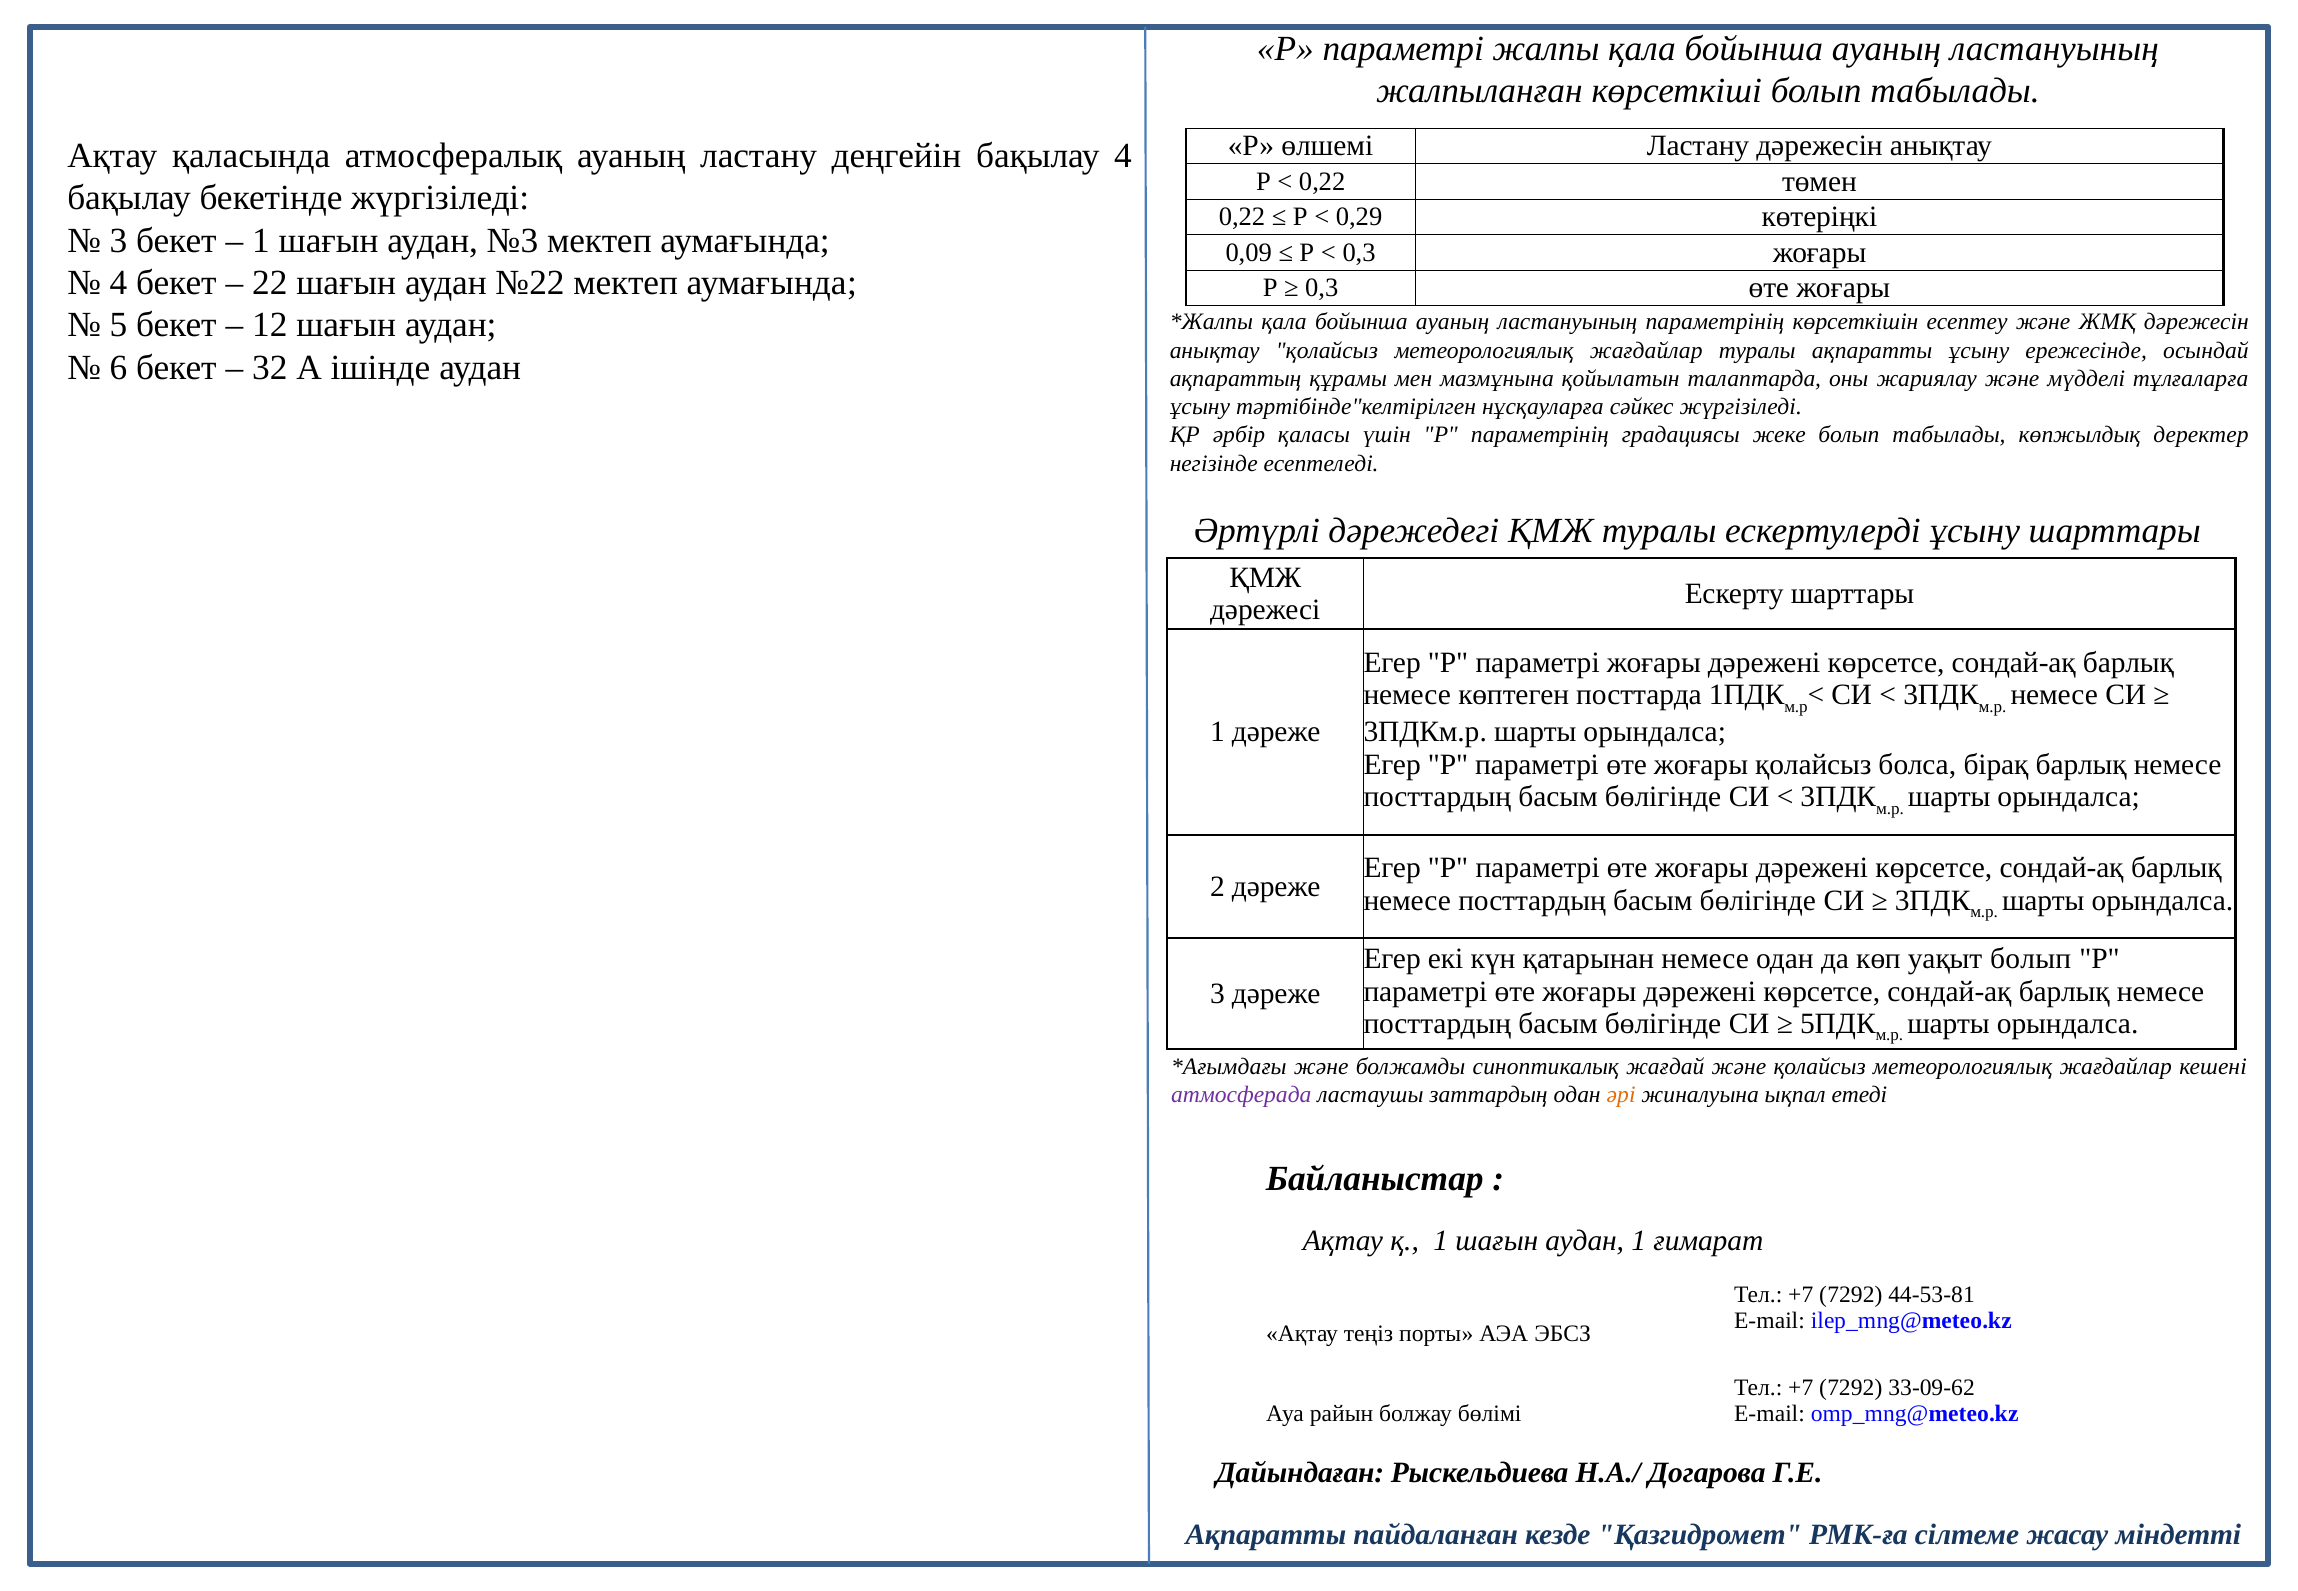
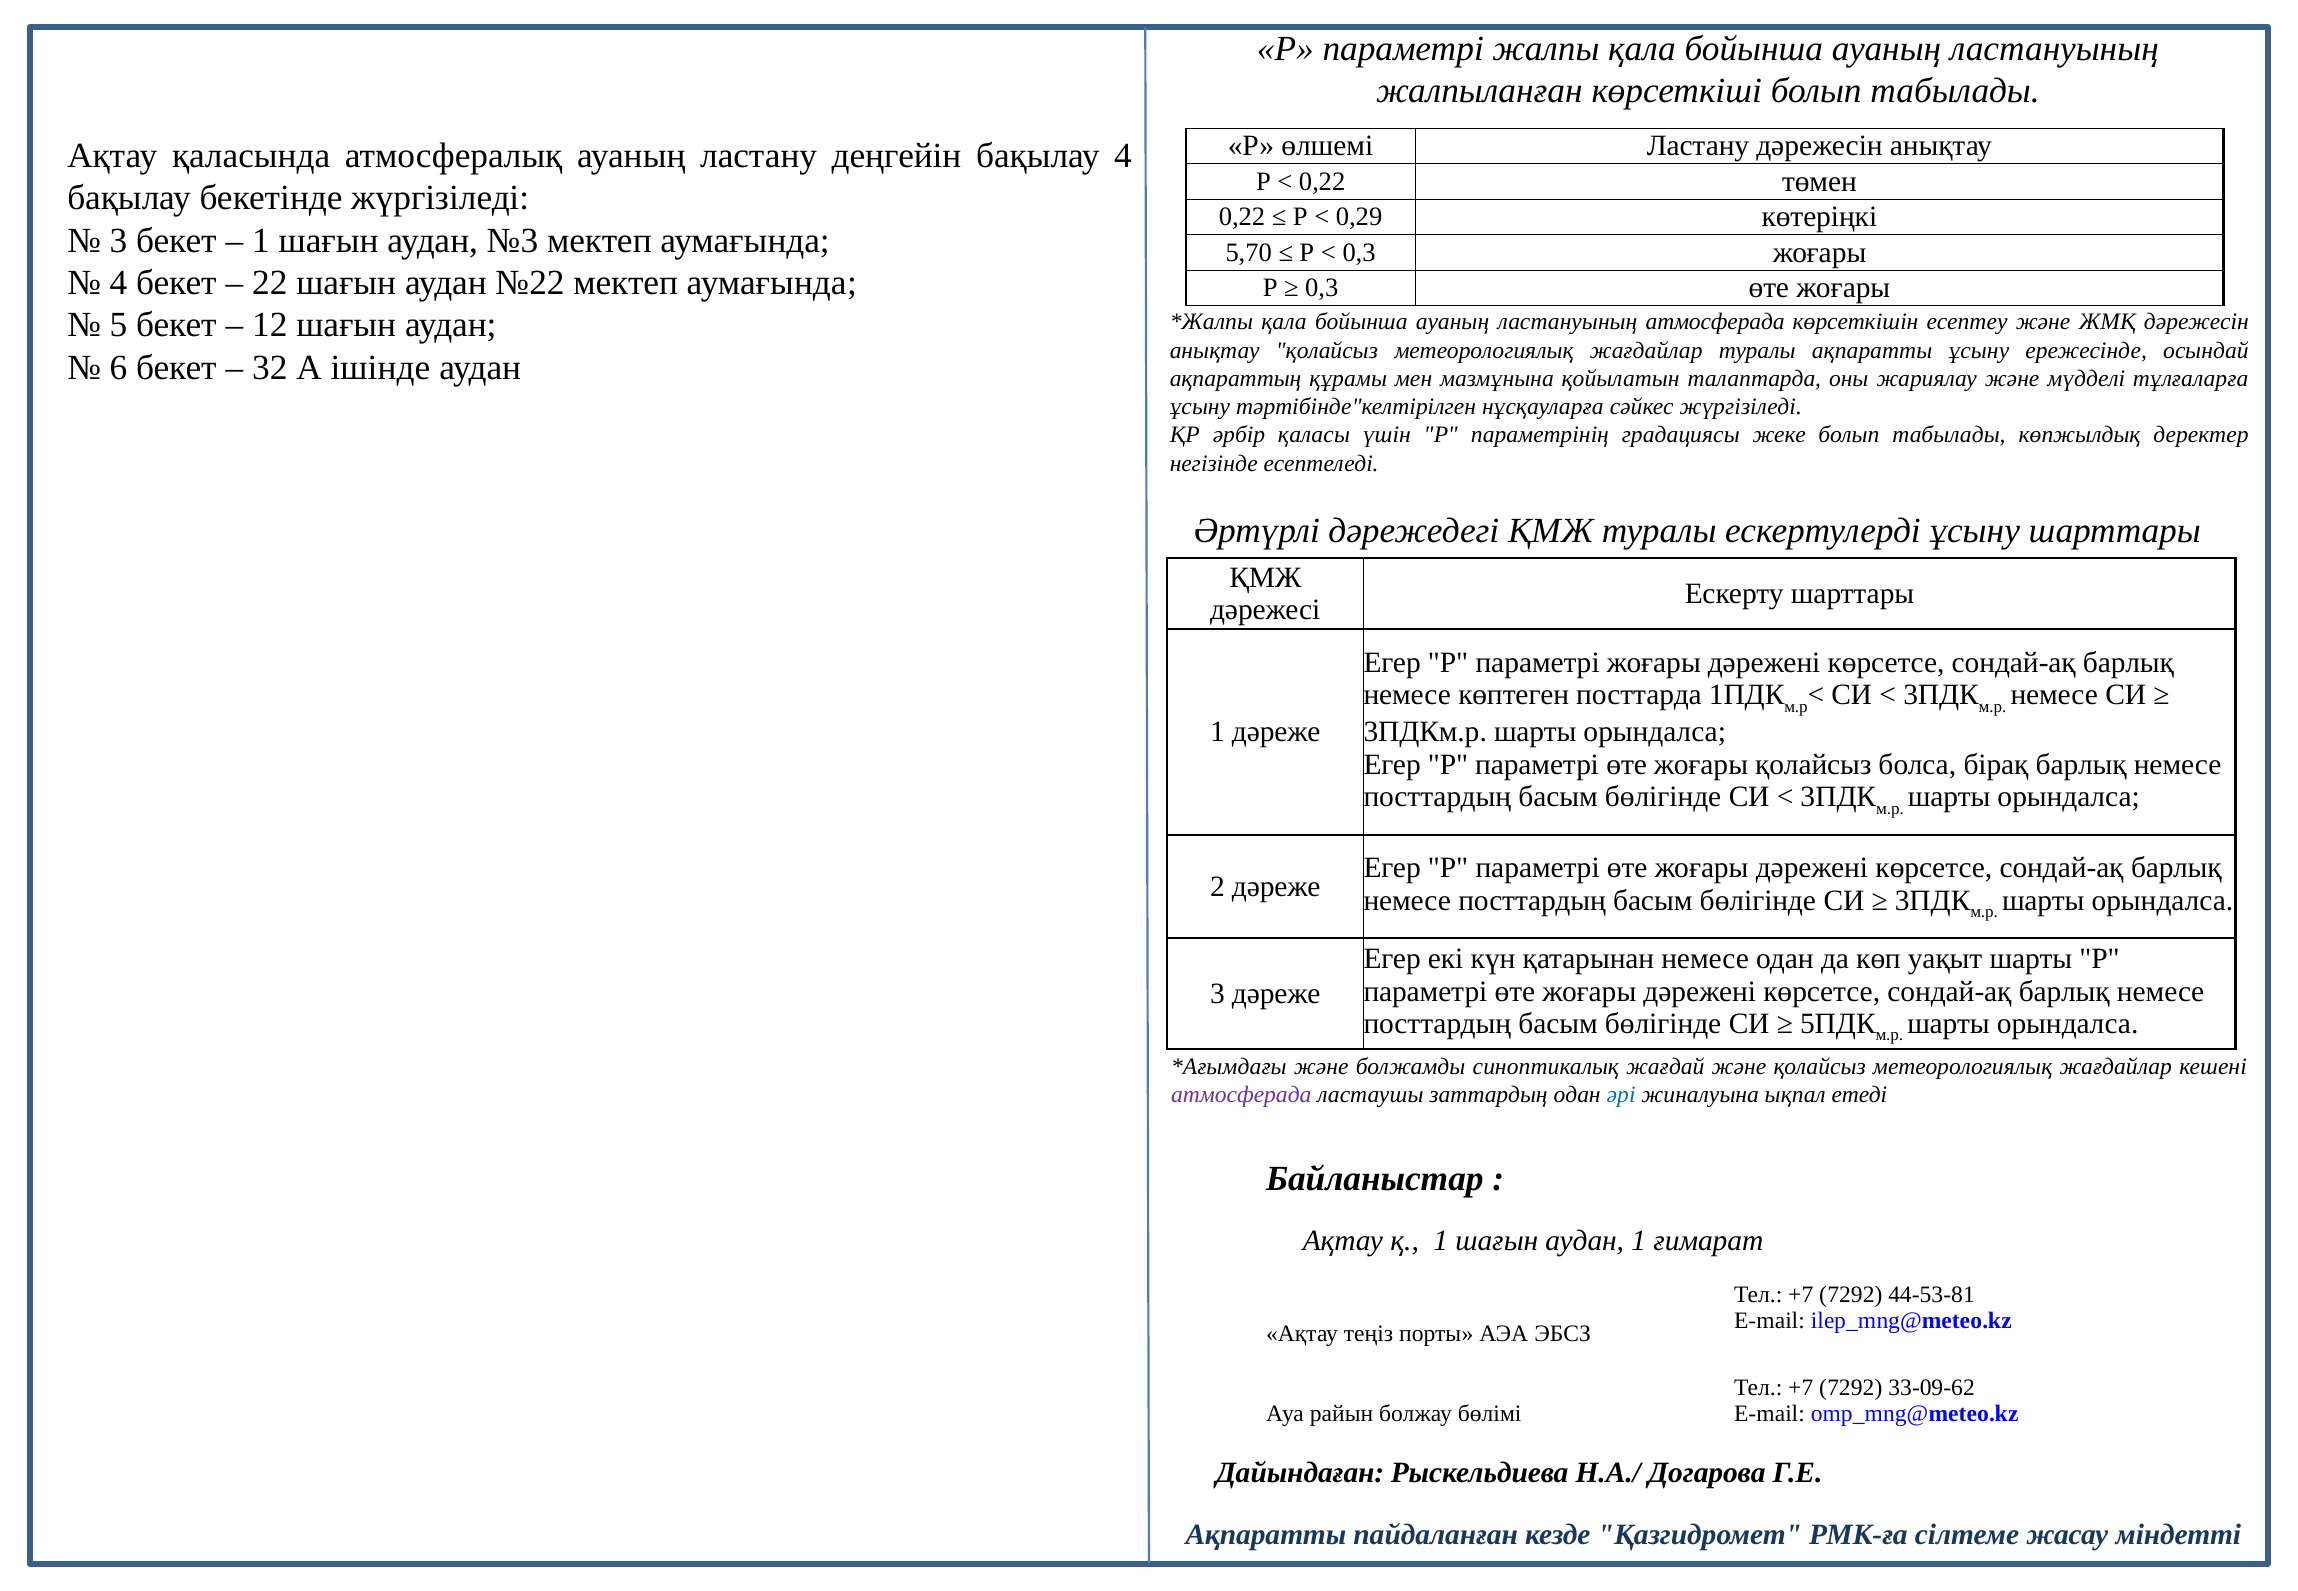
0,09: 0,09 -> 5,70 (1249, 253)
ластануының параметрінің: параметрінің -> атмосферада (1715, 322)
уақыт болып: болып -> шарты (2031, 959)
әрі colour: orange -> blue (1621, 1095)
